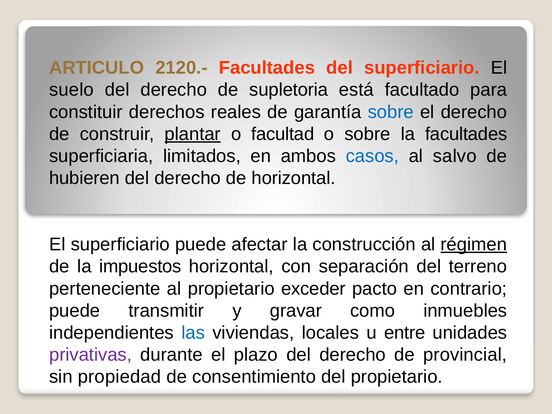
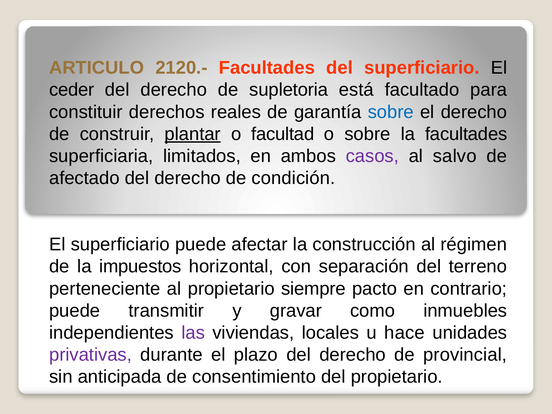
suelo: suelo -> ceder (72, 90)
casos colour: blue -> purple (372, 156)
hubieren: hubieren -> afectado (84, 178)
de horizontal: horizontal -> condición (293, 178)
régimen underline: present -> none (474, 244)
exceder: exceder -> siempre (313, 289)
las colour: blue -> purple (193, 333)
entre: entre -> hace (405, 333)
propiedad: propiedad -> anticipada (120, 377)
